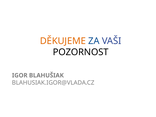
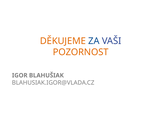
POZORNOST colour: black -> orange (81, 52)
